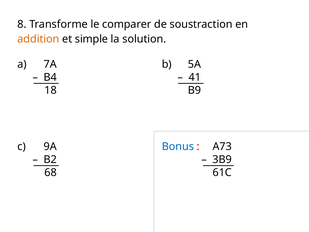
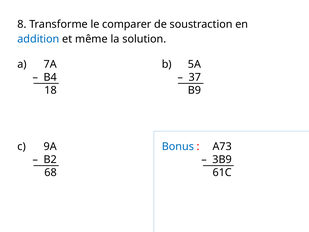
addition colour: orange -> blue (38, 39)
simple: simple -> même (91, 39)
41: 41 -> 37 (195, 77)
